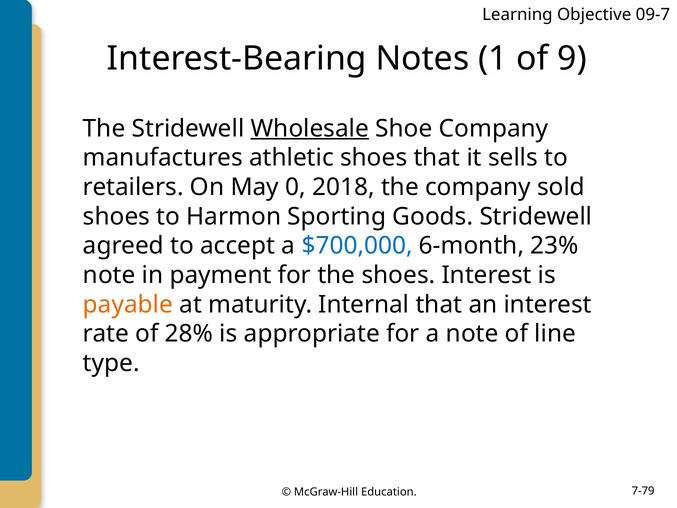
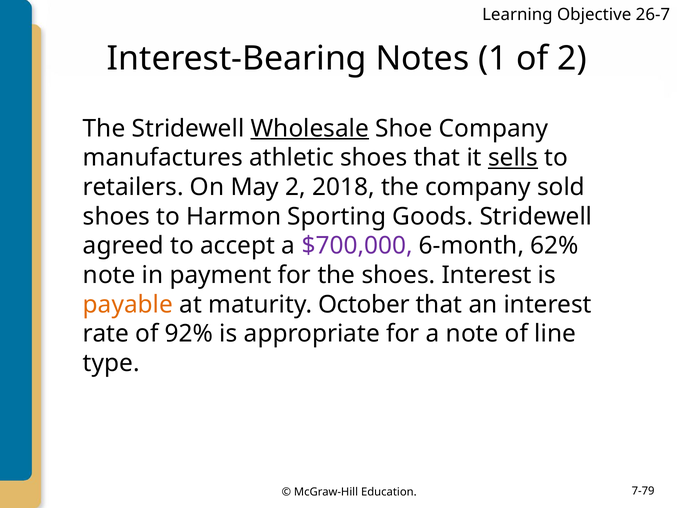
09-7: 09-7 -> 26-7 (653, 14)
of 9: 9 -> 2 (572, 58)
sells underline: none -> present (513, 158)
May 0: 0 -> 2 (296, 187)
$700,000 colour: blue -> purple (357, 246)
23%: 23% -> 62% (555, 246)
Internal: Internal -> October (364, 304)
28%: 28% -> 92% (189, 334)
